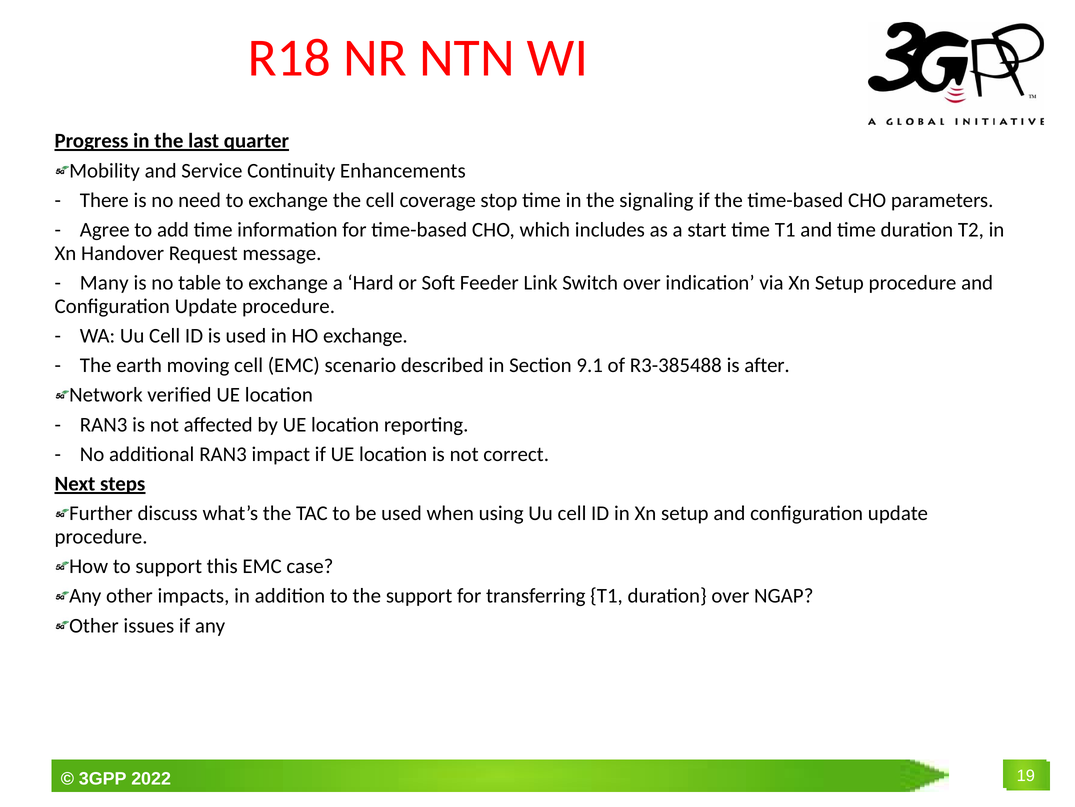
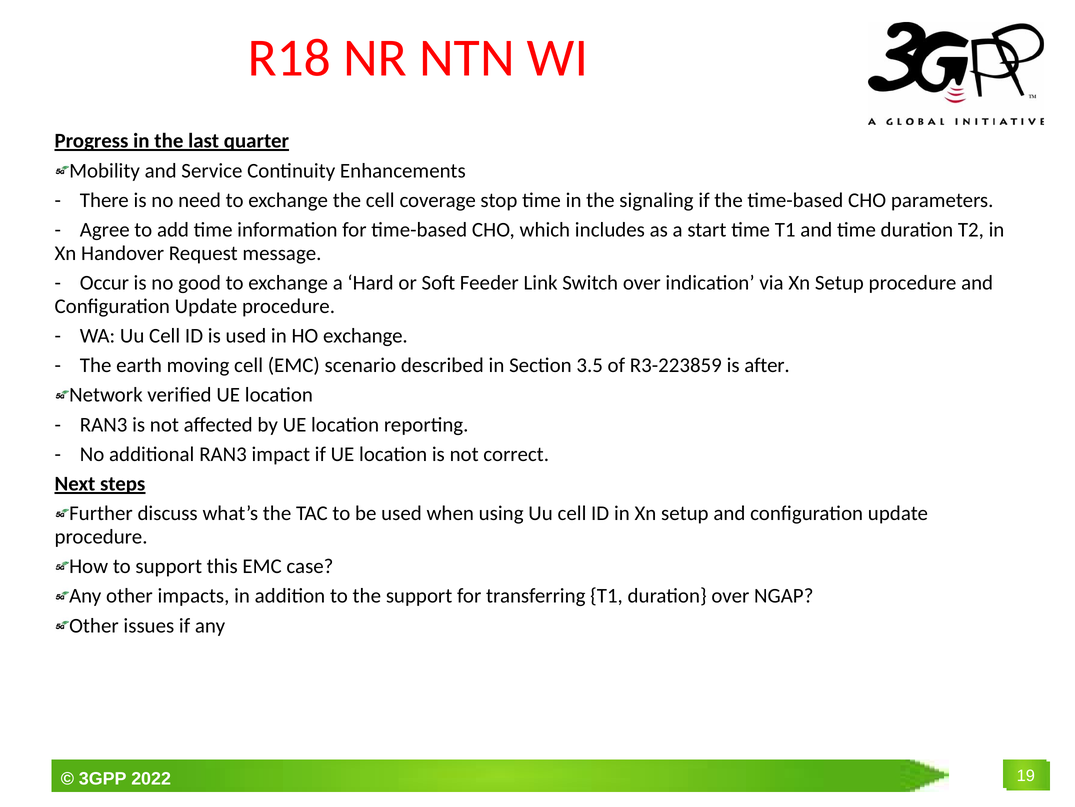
Many: Many -> Occur (104, 283)
table: table -> good (200, 283)
9.1: 9.1 -> 3.5 (590, 365)
R3-385488: R3-385488 -> R3-223859 (676, 365)
